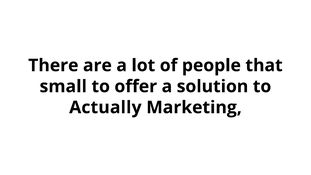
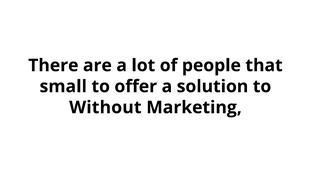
Actually: Actually -> Without (105, 107)
